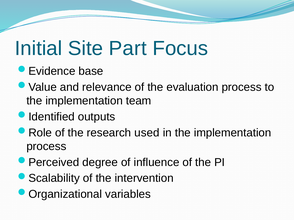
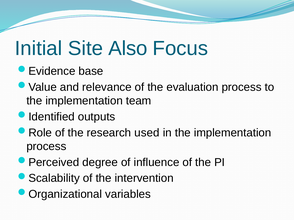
Part: Part -> Also (128, 49)
